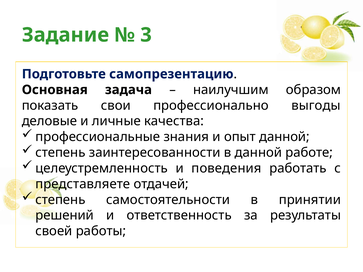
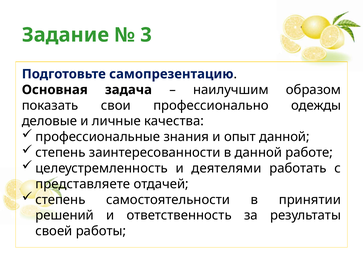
выгоды: выгоды -> одежды (316, 106)
поведения: поведения -> деятелями (226, 168)
